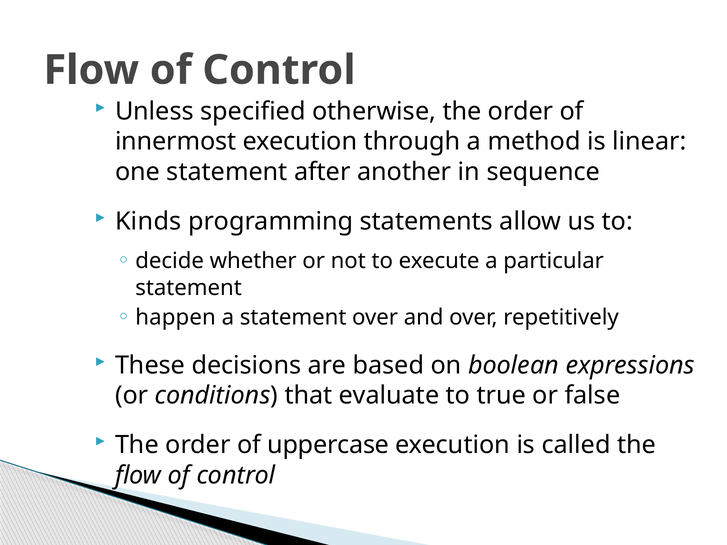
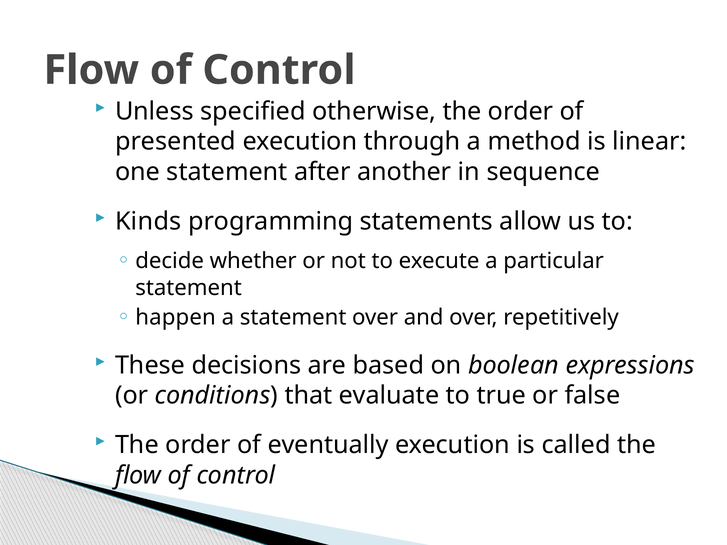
innermost: innermost -> presented (176, 142)
uppercase: uppercase -> eventually (328, 445)
